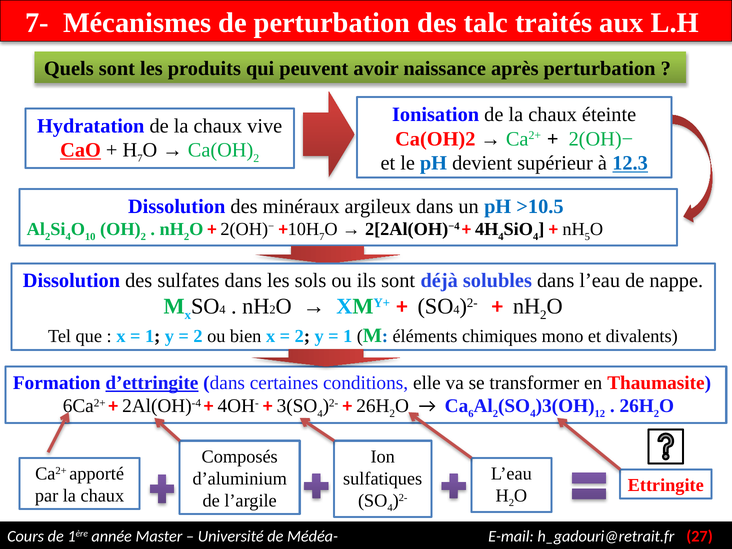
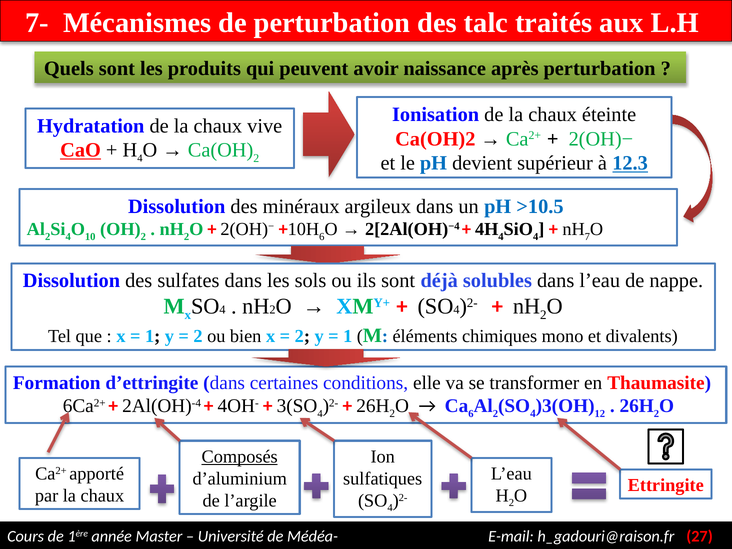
7: 7 -> 4 (140, 158)
7: 7 -> 6 (322, 237)
5: 5 -> 7 (587, 237)
d’ettringite underline: present -> none (152, 383)
Composés underline: none -> present (240, 457)
h_gadouri@retrait.fr: h_gadouri@retrait.fr -> h_gadouri@raison.fr (606, 536)
